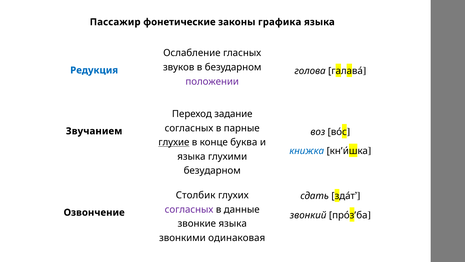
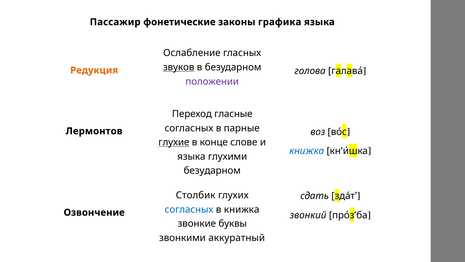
звуков underline: none -> present (179, 67)
Редукция colour: blue -> orange (94, 70)
задание: задание -> гласные (233, 114)
Звучанием: Звучанием -> Лермонтов (94, 131)
буква: буква -> слове (244, 142)
согласных colour: purple -> blue (189, 209)
в данные: данные -> книжка (242, 209)
звонкие языка: языка -> буквы (233, 223)
одинаковая: одинаковая -> аккуратный (237, 238)
